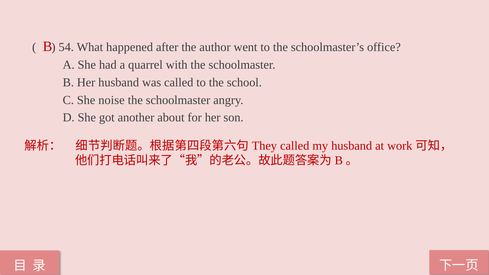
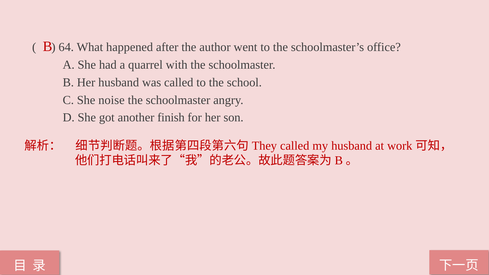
54: 54 -> 64 (66, 47)
about: about -> finish (171, 118)
